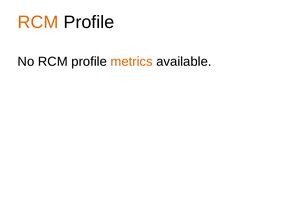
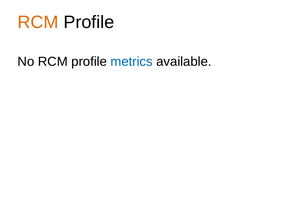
metrics colour: orange -> blue (132, 62)
